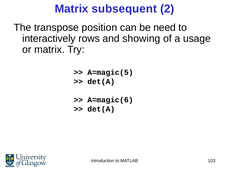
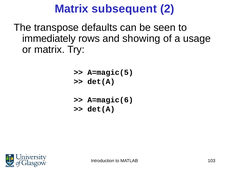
position: position -> defaults (99, 28)
need: need -> seen (165, 28)
interactively: interactively -> immediately (49, 39)
